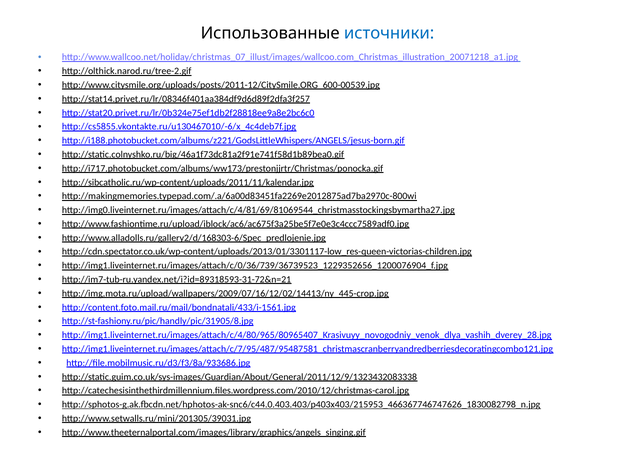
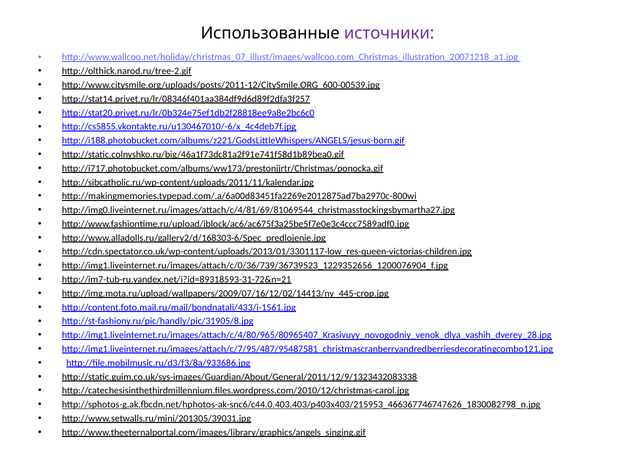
источники colour: blue -> purple (389, 33)
